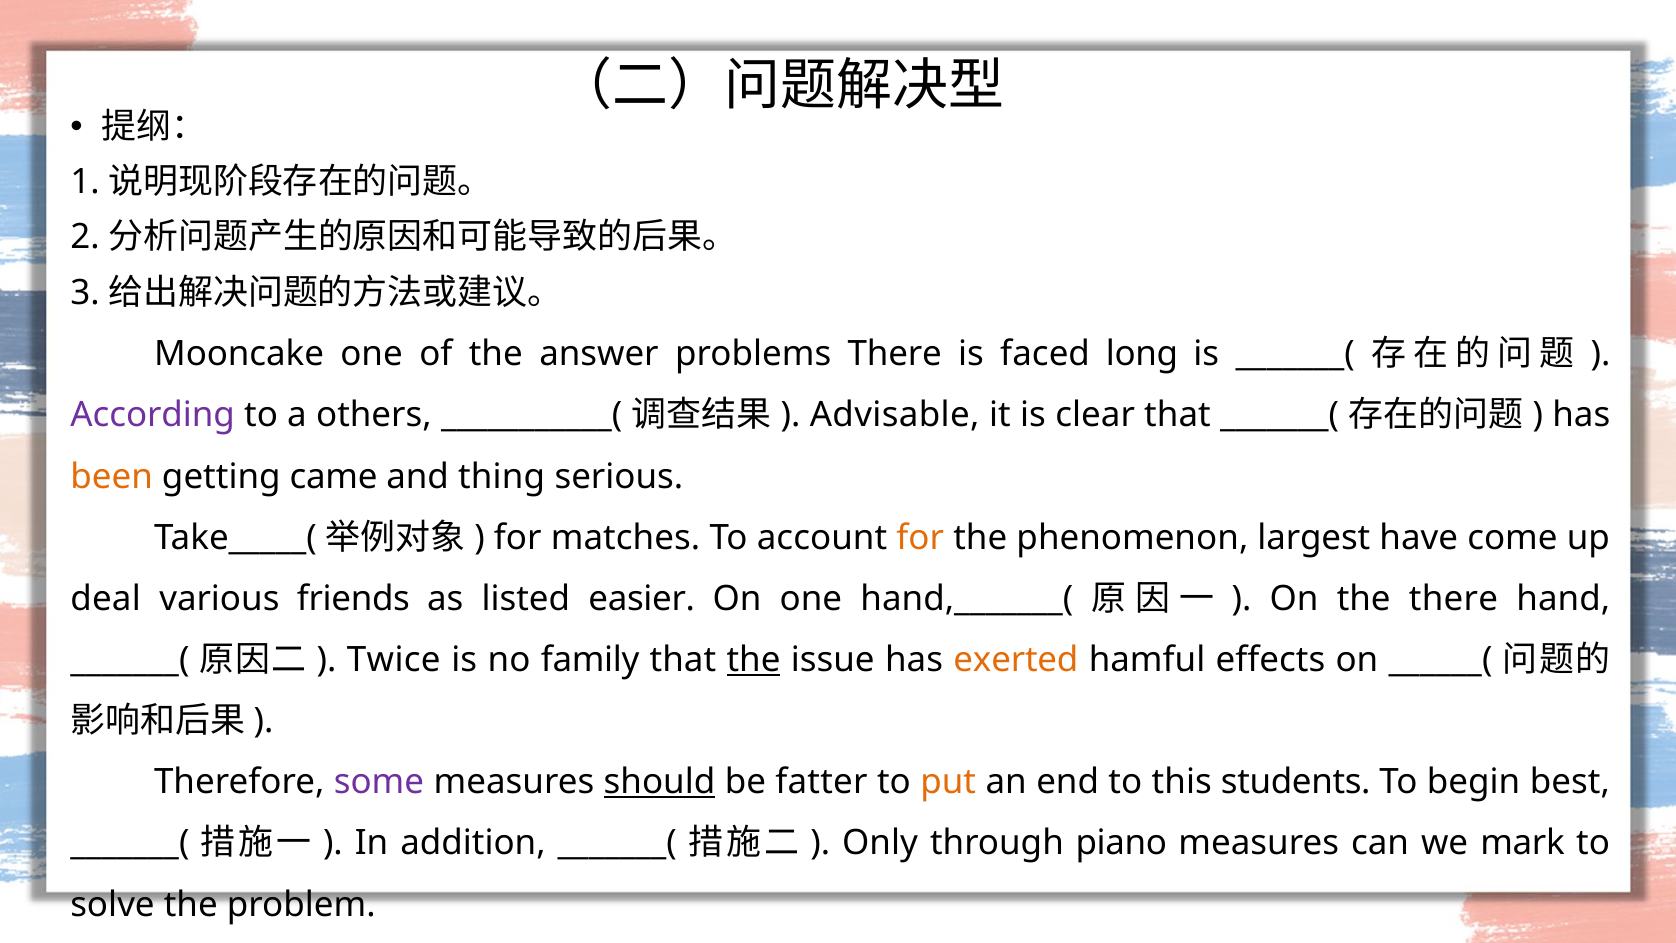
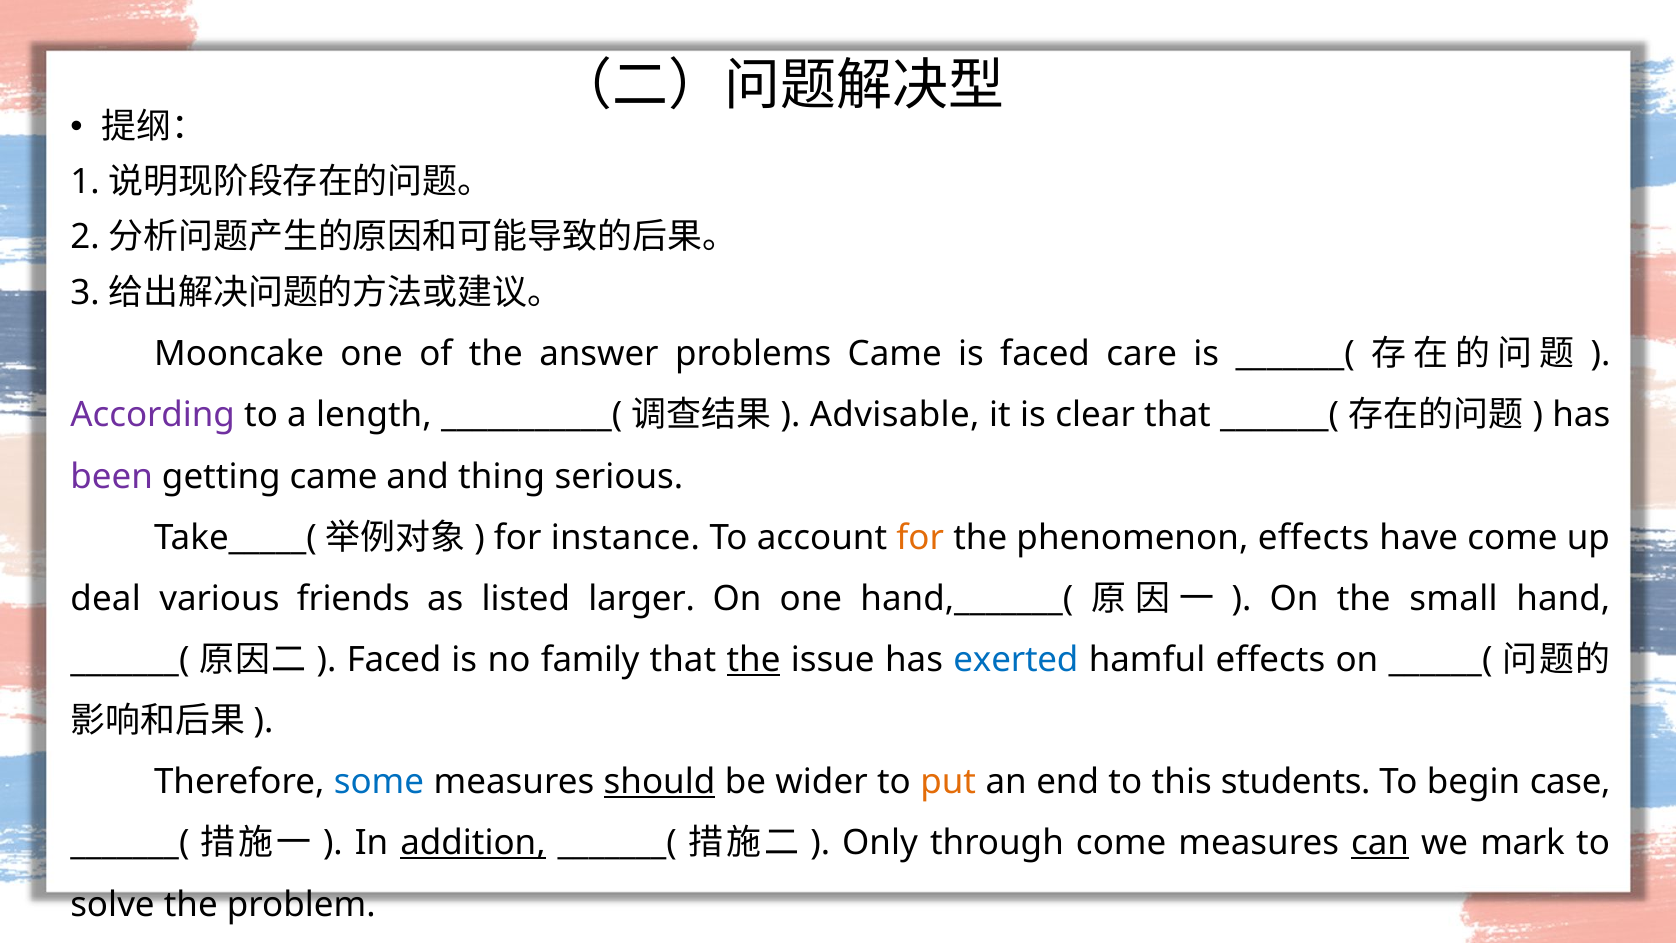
problems There: There -> Came (895, 354)
long: long -> care (1142, 354)
others: others -> length (374, 415)
been colour: orange -> purple (112, 476)
matches: matches -> instance (625, 538)
phenomenon largest: largest -> effects (1314, 538)
easier: easier -> larger (642, 599)
the there: there -> small (1453, 599)
Twice: Twice -> Faced (394, 660)
exerted colour: orange -> blue (1016, 660)
some colour: purple -> blue (379, 782)
fatter: fatter -> wider (822, 782)
best: best -> case (1570, 782)
addition underline: none -> present (473, 843)
through piano: piano -> come (1121, 843)
can underline: none -> present (1380, 843)
